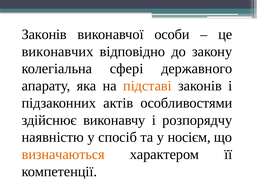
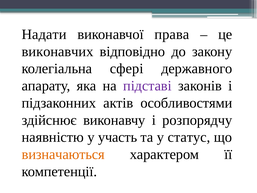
Законів: Законів -> Надати (44, 34)
особи: особи -> права (172, 34)
підставі colour: orange -> purple (147, 86)
спосіб: спосіб -> участь (118, 137)
носієм: носієм -> статус (189, 137)
